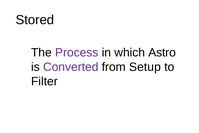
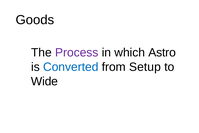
Stored: Stored -> Goods (35, 20)
Converted colour: purple -> blue (71, 67)
Filter: Filter -> Wide (44, 81)
